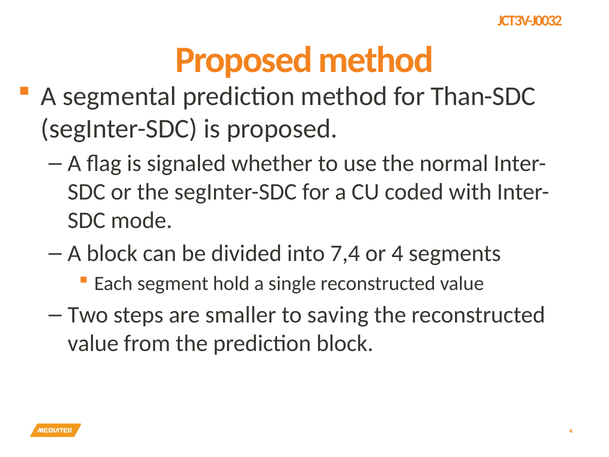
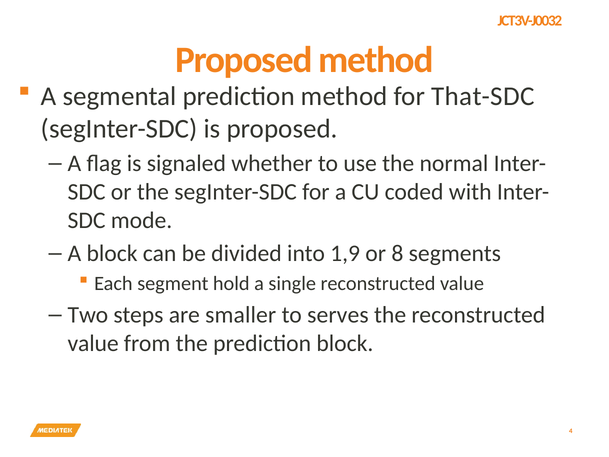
Than-SDC: Than-SDC -> That-SDC (483, 96)
7,4: 7,4 -> 1,9 (345, 253)
or 4: 4 -> 8 (397, 253)
saving: saving -> serves (338, 315)
